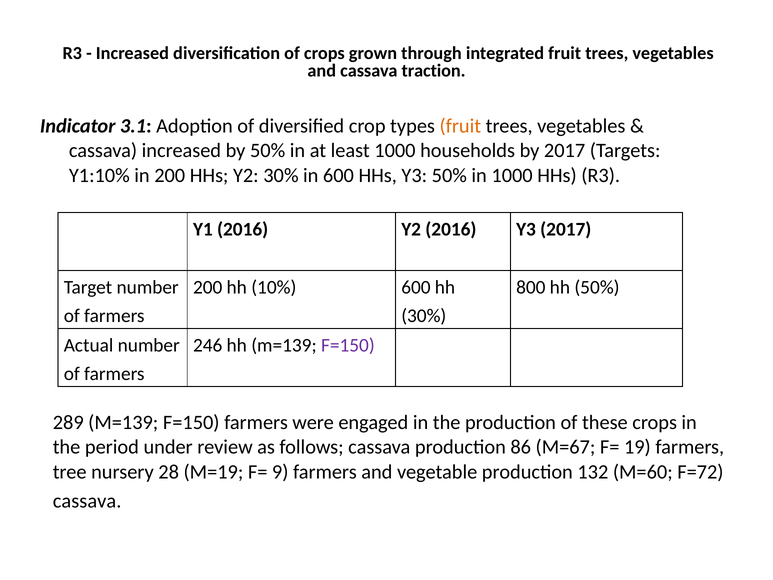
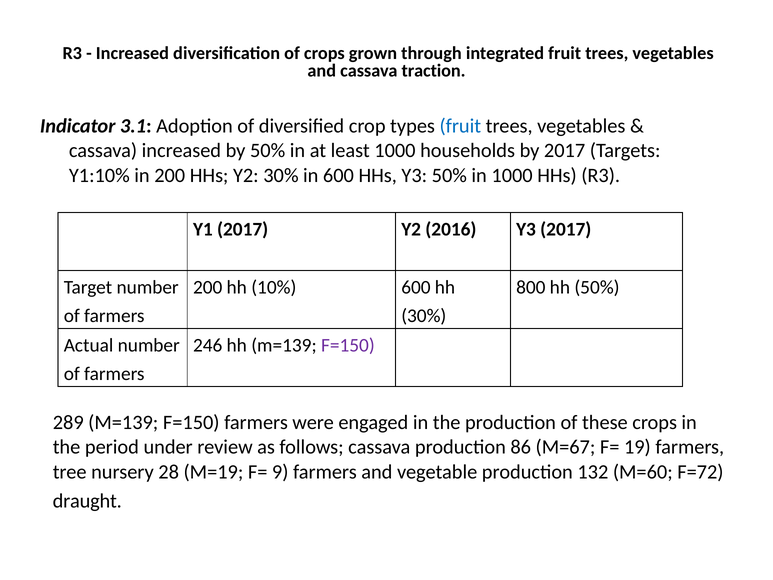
fruit colour: orange -> blue (460, 126)
Y1 2016: 2016 -> 2017 (243, 229)
cassava: cassava -> draught (87, 501)
